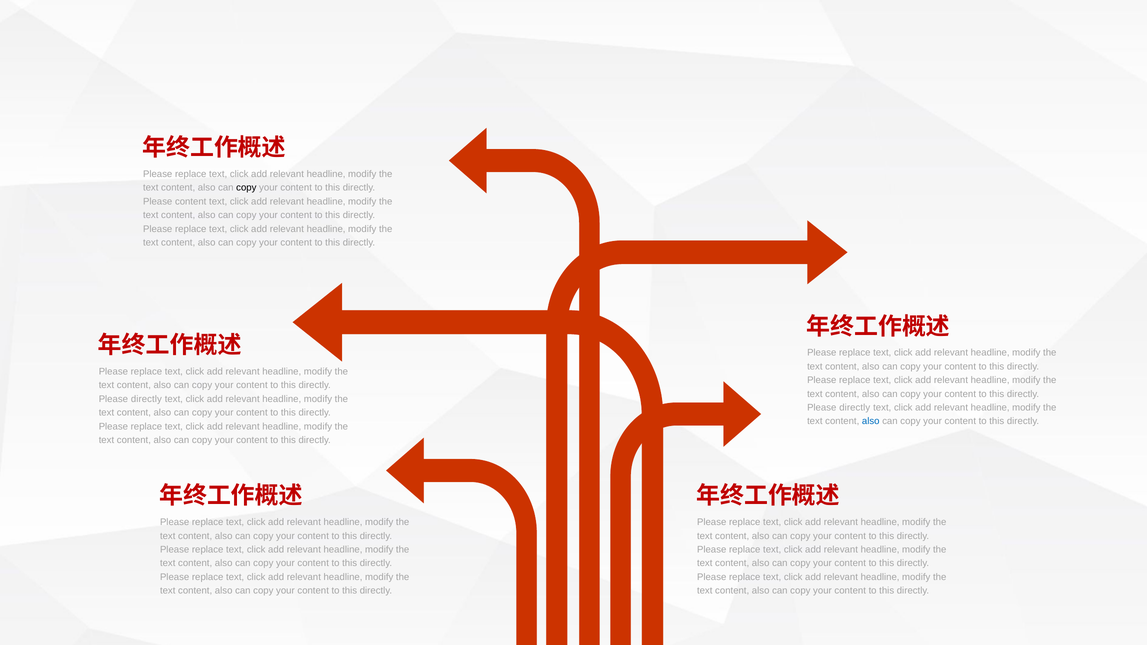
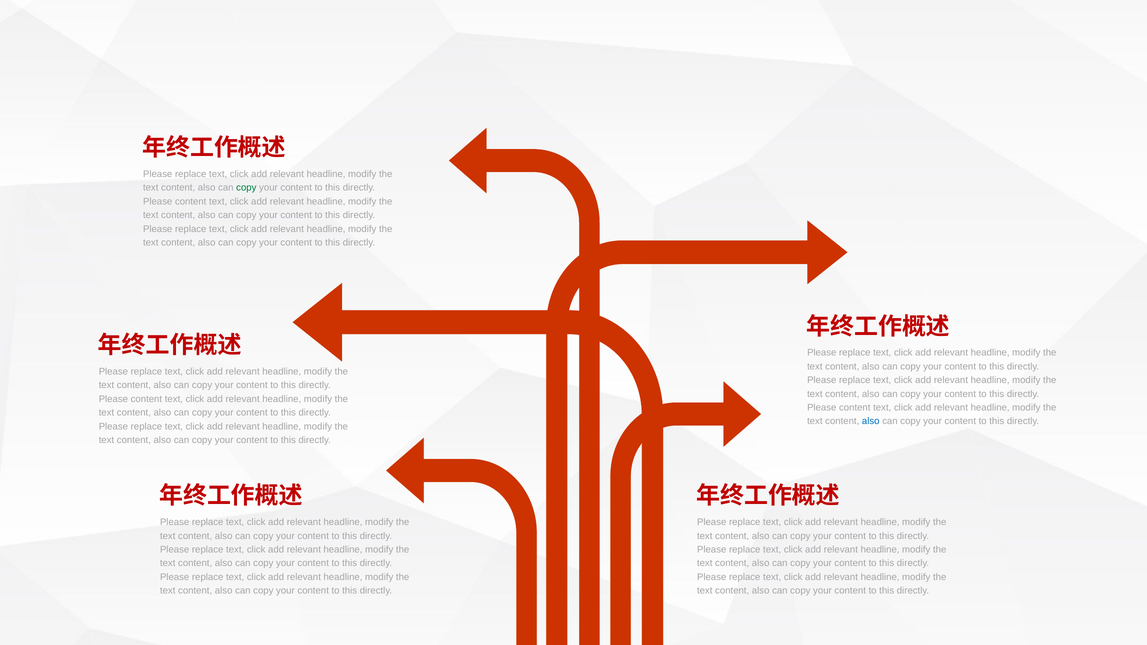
copy colour: black -> green (246, 188)
directly: directly -> content (146, 399)
directly: directly -> content (855, 408)
